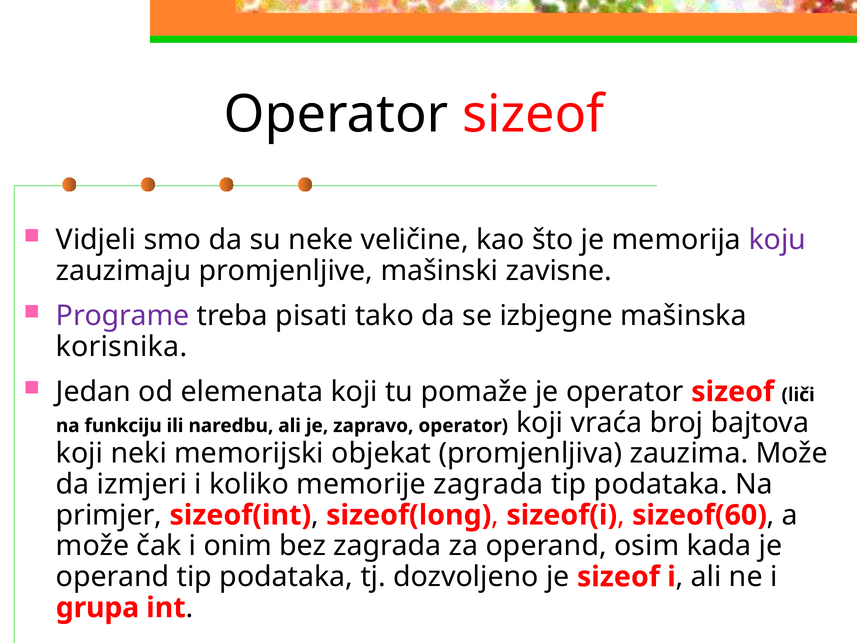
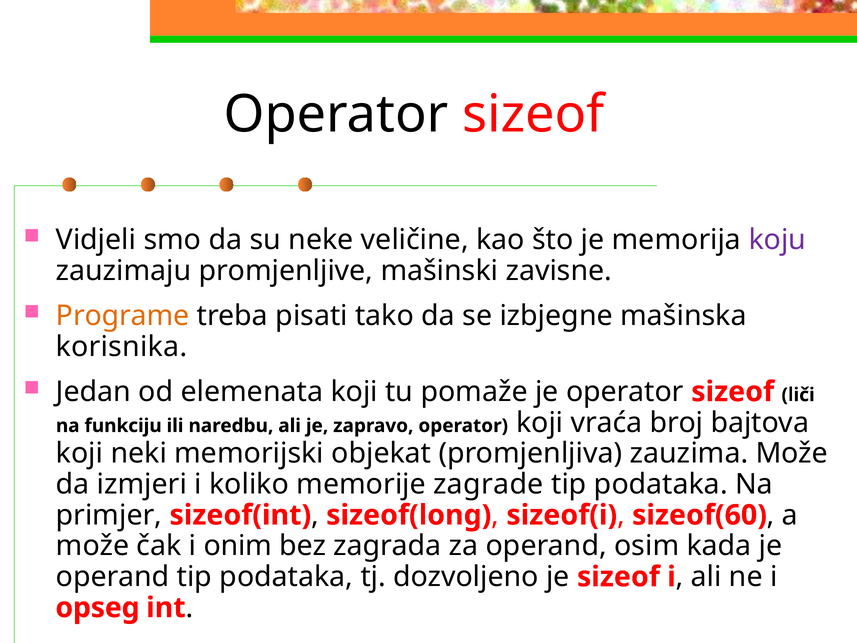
Programe colour: purple -> orange (123, 316)
memorije zagrada: zagrada -> zagrade (488, 484)
grupa: grupa -> opseg (97, 607)
